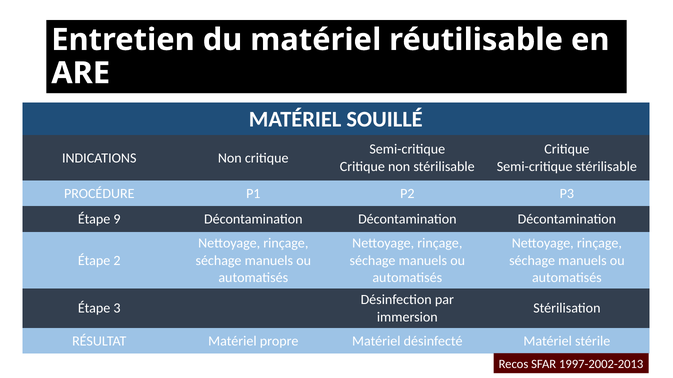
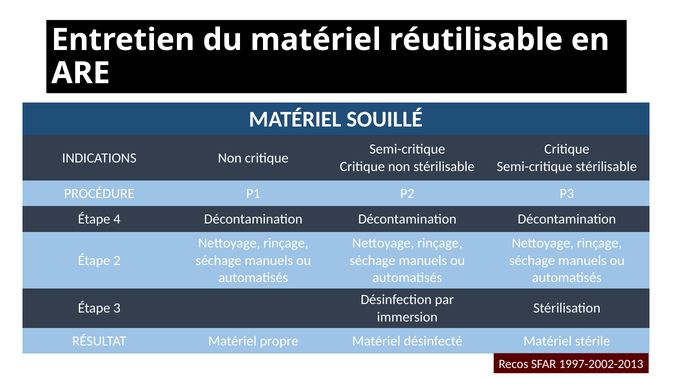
9: 9 -> 4 (117, 220)
